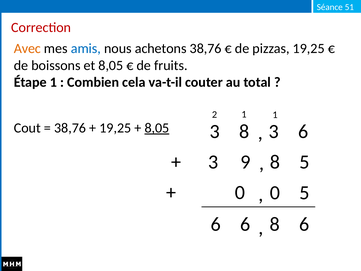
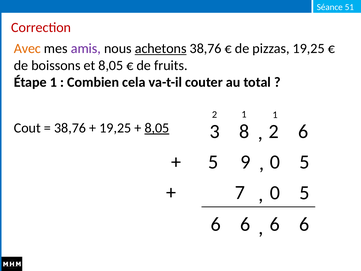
amis colour: blue -> purple (86, 49)
achetons underline: none -> present (161, 49)
8 3: 3 -> 2 (274, 131)
3: 3 -> 5 (213, 162)
9 8: 8 -> 0 (275, 162)
0: 0 -> 7 (240, 192)
8: 8 -> 6 (275, 224)
